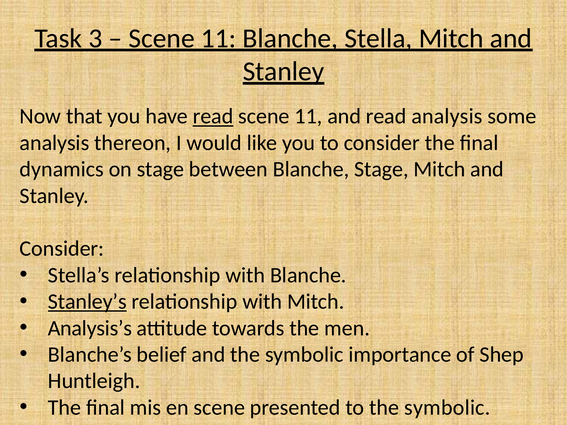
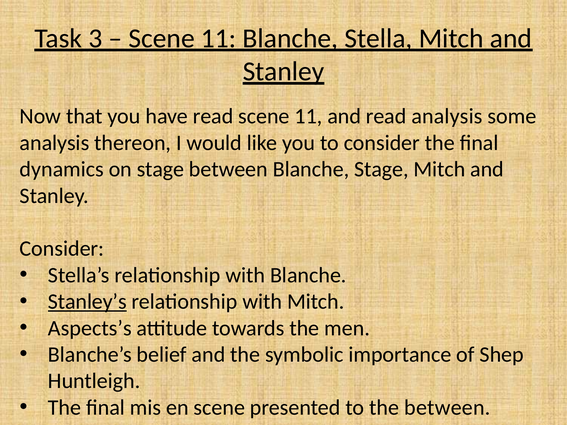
read underline: present -> none (213, 116)
Analysis’s: Analysis’s -> Aspects’s (90, 328)
to the symbolic: symbolic -> between (447, 408)
